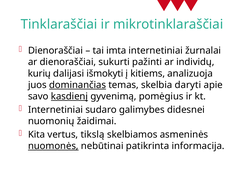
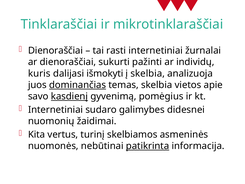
imta: imta -> rasti (116, 50)
kurių: kurių -> kuris (39, 73)
į kitiems: kitiems -> skelbia (148, 73)
daryti: daryti -> vietos (188, 85)
tikslą: tikslą -> turinį (93, 134)
nuomonės underline: present -> none (53, 146)
patikrinta underline: none -> present (148, 146)
